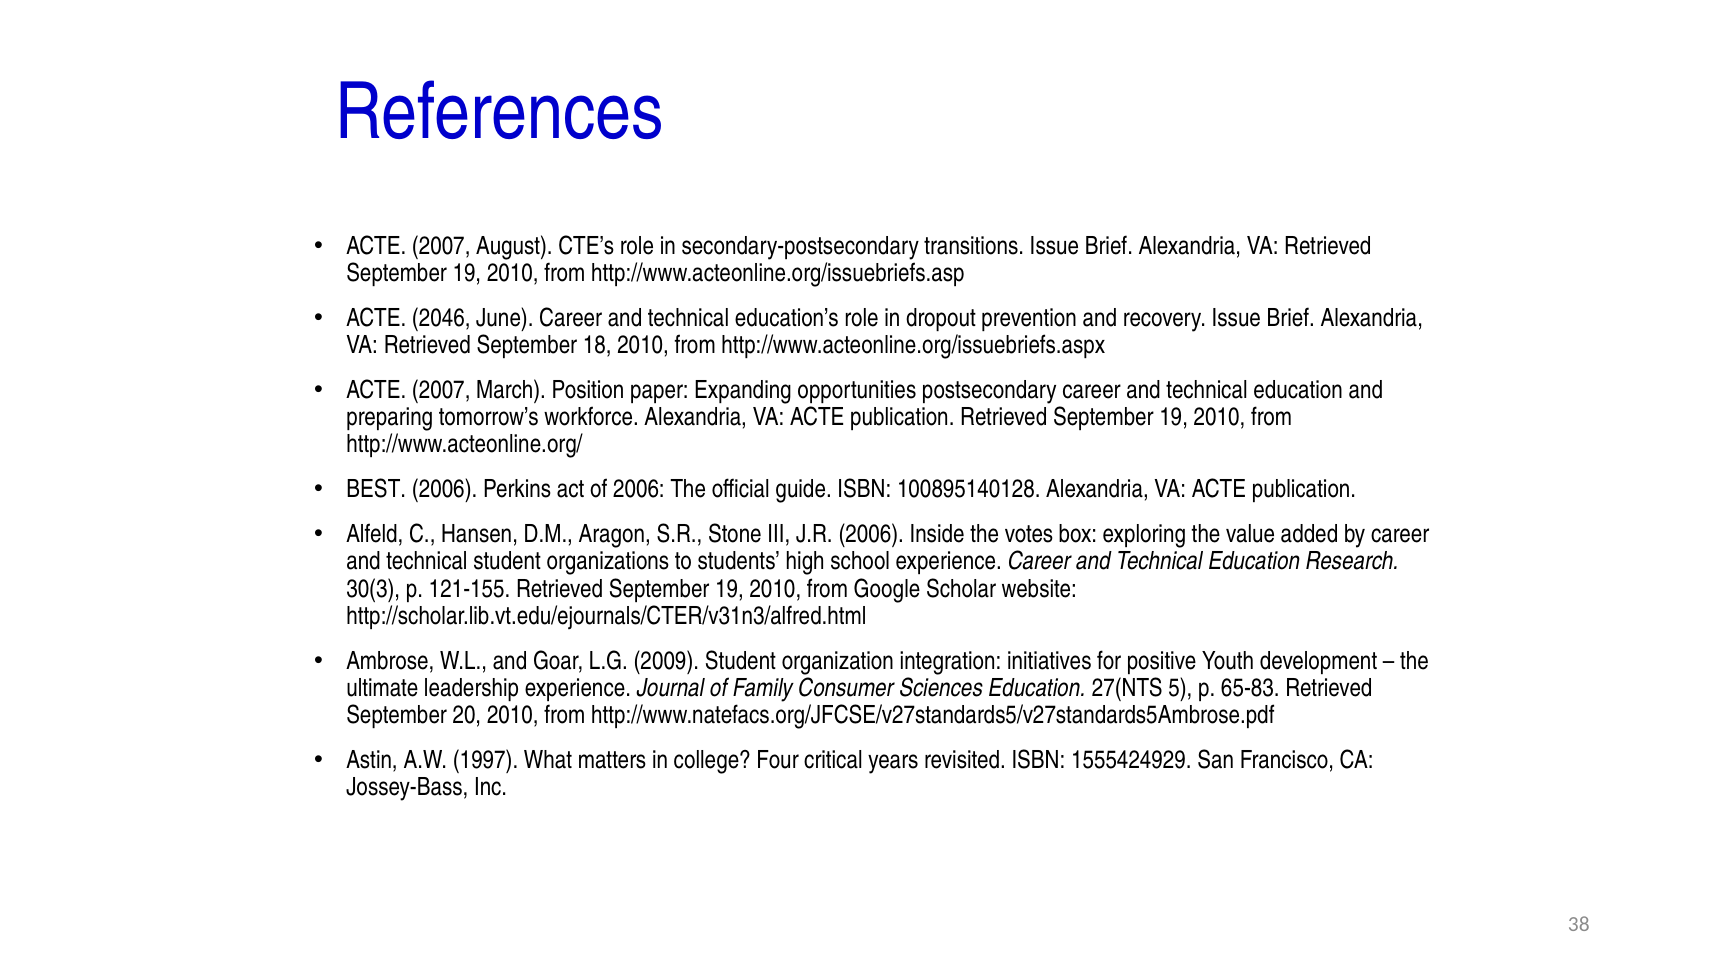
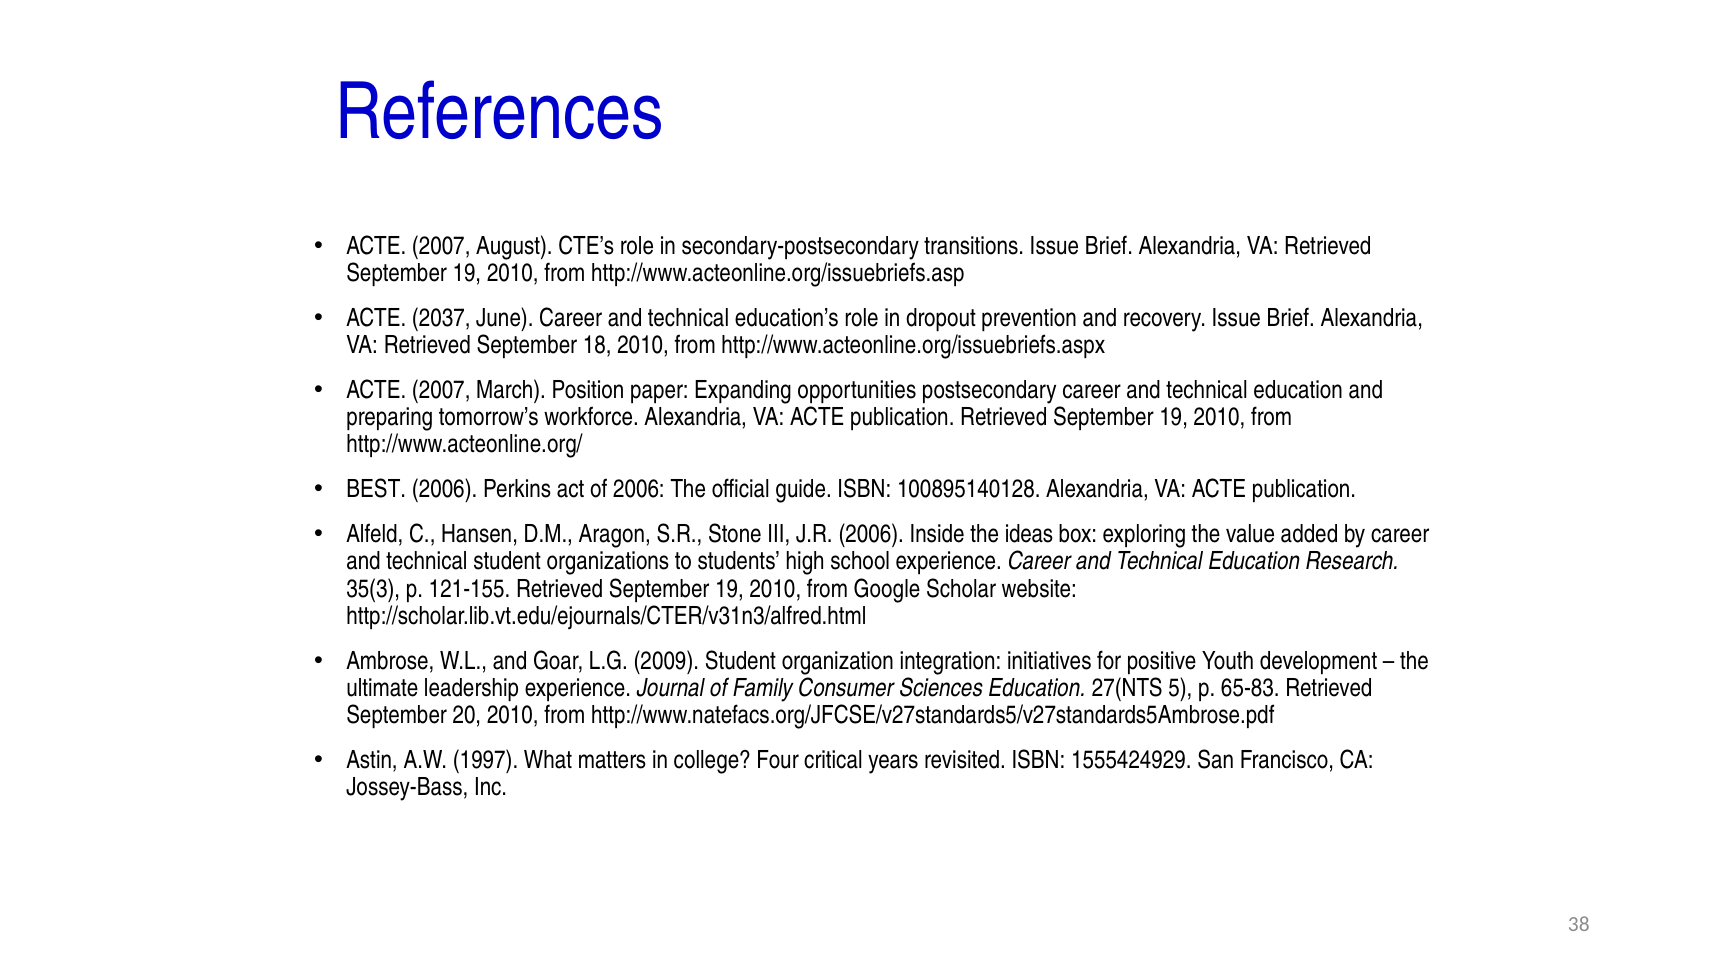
2046: 2046 -> 2037 (441, 318)
votes: votes -> ideas (1029, 535)
30(3: 30(3 -> 35(3 (373, 589)
